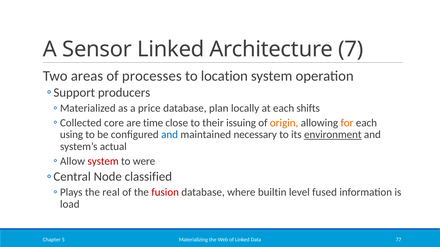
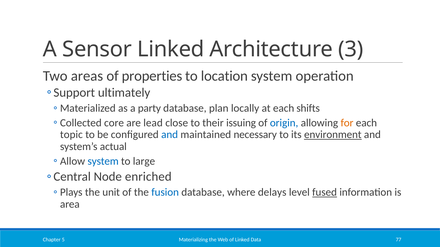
7: 7 -> 3 (351, 49)
processes: processes -> properties (152, 76)
producers: producers -> ultimately (124, 93)
price: price -> party (149, 108)
time: time -> lead (153, 123)
origin colour: orange -> blue (284, 123)
using: using -> topic (71, 135)
system colour: red -> blue (103, 161)
were: were -> large (144, 161)
classified: classified -> enriched (148, 177)
real: real -> unit (111, 193)
fusion colour: red -> blue (165, 193)
builtin: builtin -> delays (272, 193)
fused underline: none -> present (325, 193)
load: load -> area (70, 205)
